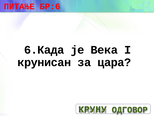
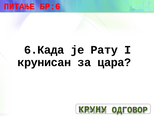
Века: Века -> Рату (104, 50)
